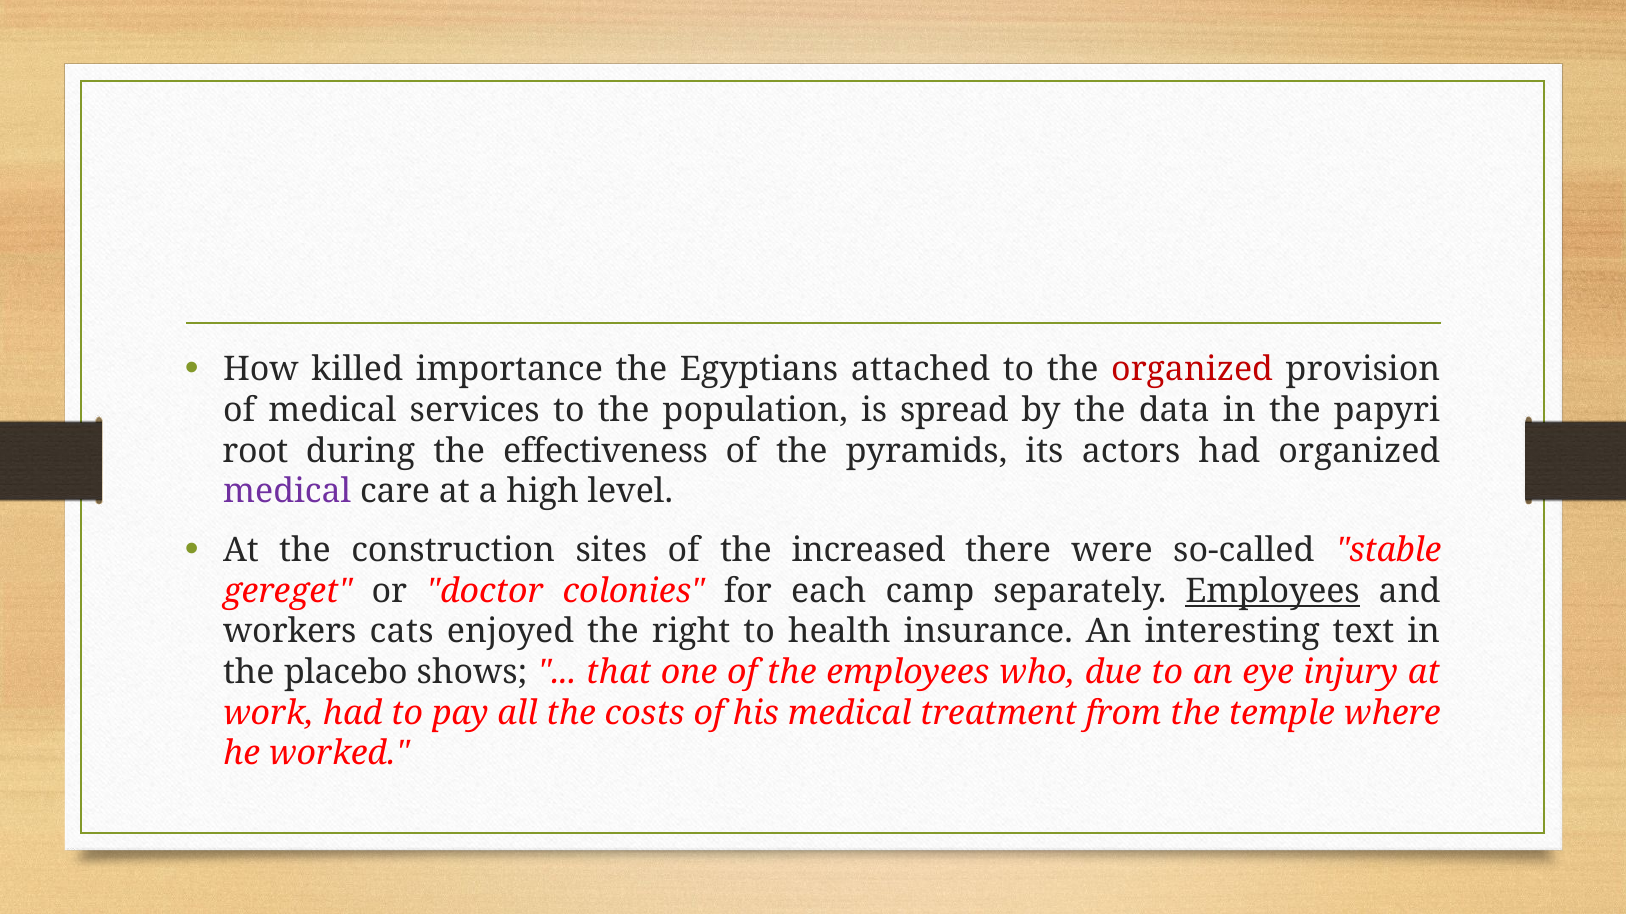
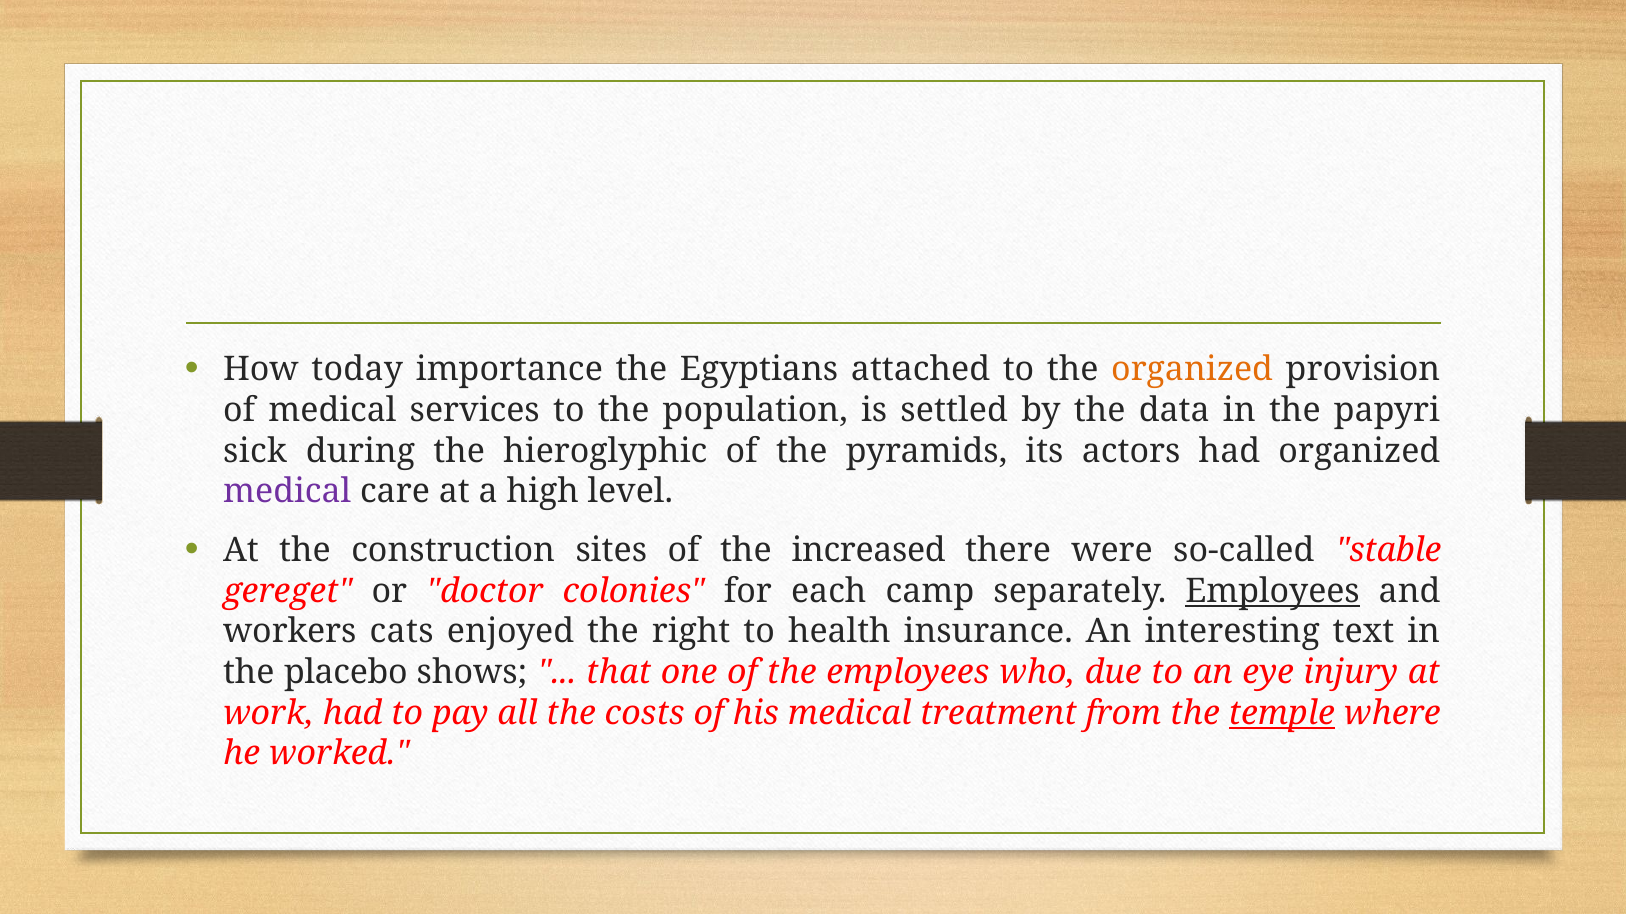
killed: killed -> today (357, 370)
organized colour: red -> orange (1192, 370)
spread: spread -> settled (954, 410)
root: root -> sick (255, 451)
effectiveness: effectiveness -> hieroglyphic (605, 451)
temple underline: none -> present (1282, 713)
